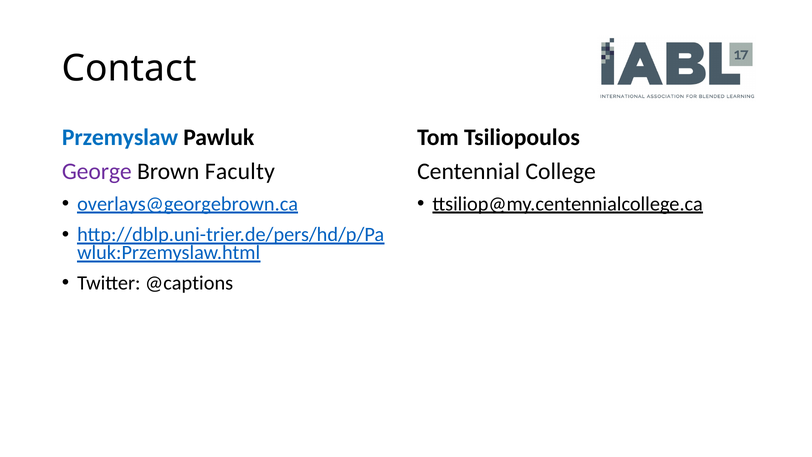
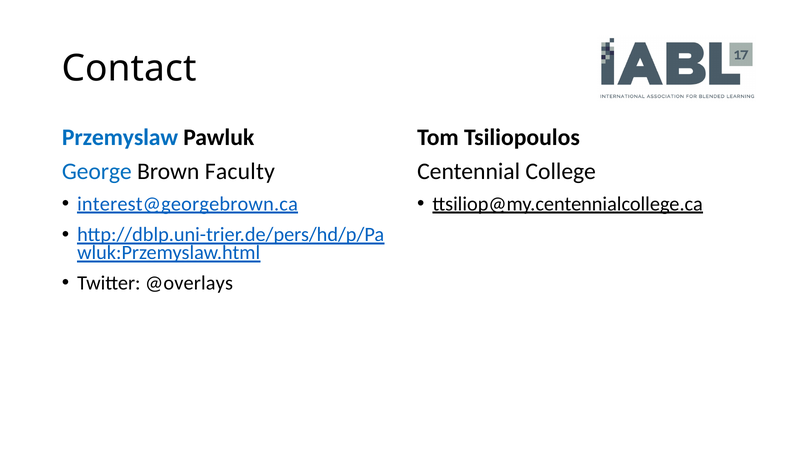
George colour: purple -> blue (97, 171)
overlays@georgebrown.ca: overlays@georgebrown.ca -> interest@georgebrown.ca (188, 204)
@captions: @captions -> @overlays (189, 283)
